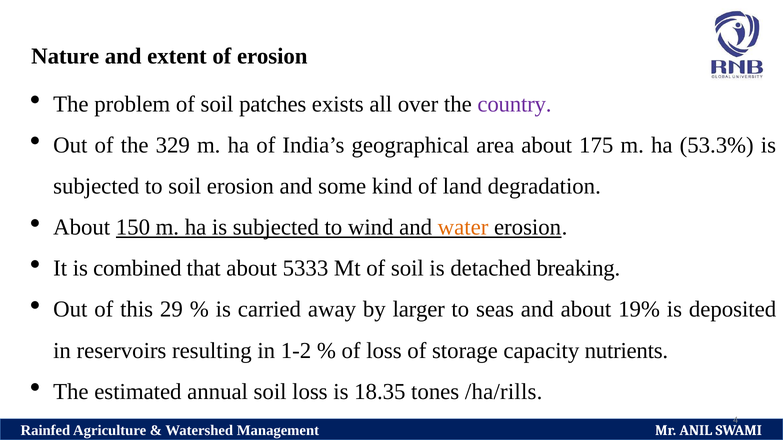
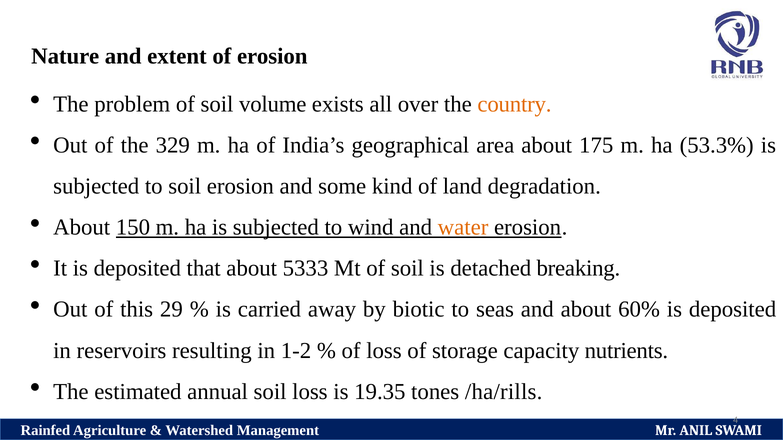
patches: patches -> volume (273, 104)
country colour: purple -> orange (514, 104)
It is combined: combined -> deposited (137, 269)
larger: larger -> biotic (419, 310)
19%: 19% -> 60% (639, 310)
18.35: 18.35 -> 19.35 (380, 392)
